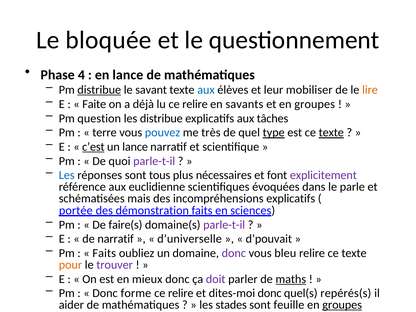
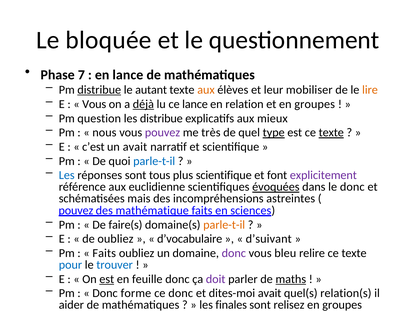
4: 4 -> 7 (81, 75)
savant: savant -> autant (151, 90)
aux colour: blue -> orange (206, 90)
Faite: Faite -> Vous (94, 104)
déjà underline: none -> present (143, 104)
lu ce relire: relire -> lance (195, 104)
savants: savants -> relation (244, 104)
tâches: tâches -> mieux (272, 118)
terre: terre -> nous (104, 133)
pouvez colour: blue -> purple (163, 133)
c’est underline: present -> none (93, 147)
un lance: lance -> avait (135, 147)
parle-t-il colour: purple -> blue (154, 161)
plus nécessaires: nécessaires -> scientifique (224, 175)
évoquées underline: none -> present (276, 187)
le parle: parle -> donc (352, 187)
incompréhensions explicatifs: explicatifs -> astreintes (291, 199)
portée: portée -> pouvez (76, 210)
démonstration: démonstration -> mathématique (152, 210)
parle-t-il colour: purple -> orange (224, 225)
de narratif: narratif -> oubliez (115, 239)
d’universelle: d’universelle -> d’vocabulaire (190, 239)
d’pouvait: d’pouvait -> d’suivant (269, 239)
pour colour: orange -> blue (70, 265)
trouver colour: purple -> blue (115, 265)
est underline: none -> present (107, 279)
mieux: mieux -> feuille (147, 279)
relire: relire -> donc (181, 293)
dites-moi donc: donc -> avait (270, 293)
repérés(s: repérés(s -> relation(s (346, 293)
stades: stades -> finales (231, 305)
feuille: feuille -> relisez (289, 305)
groupes underline: present -> none (342, 305)
